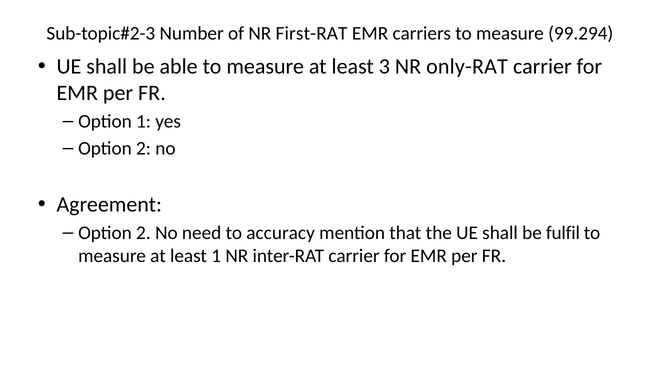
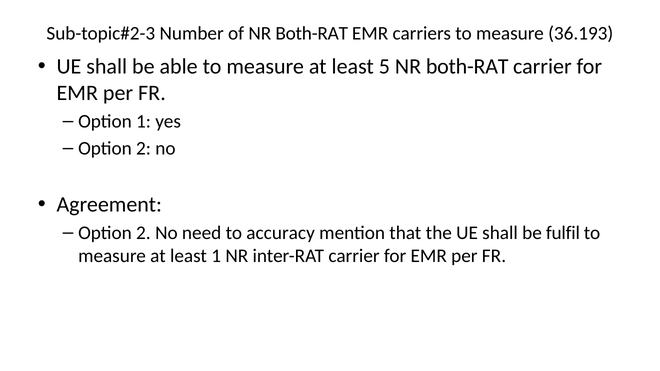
of NR First-RAT: First-RAT -> Both-RAT (312, 34)
99.294: 99.294 -> 36.193 (581, 34)
3: 3 -> 5 (384, 67)
only-RAT: only-RAT -> both-RAT (467, 67)
